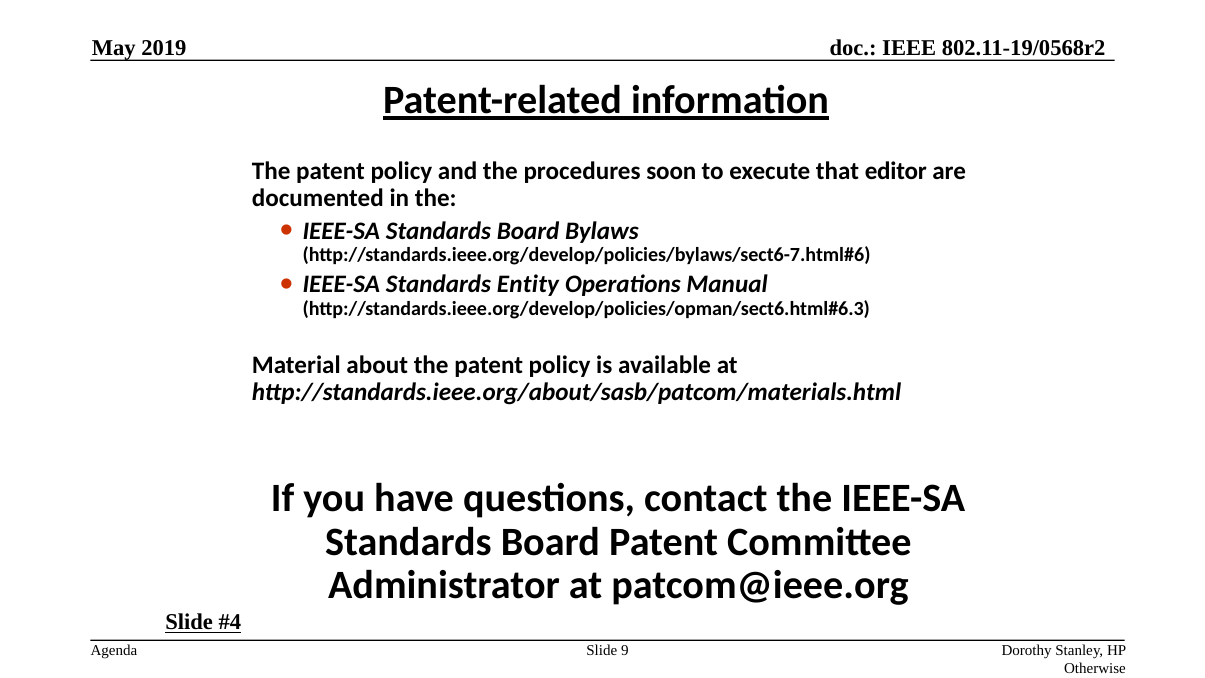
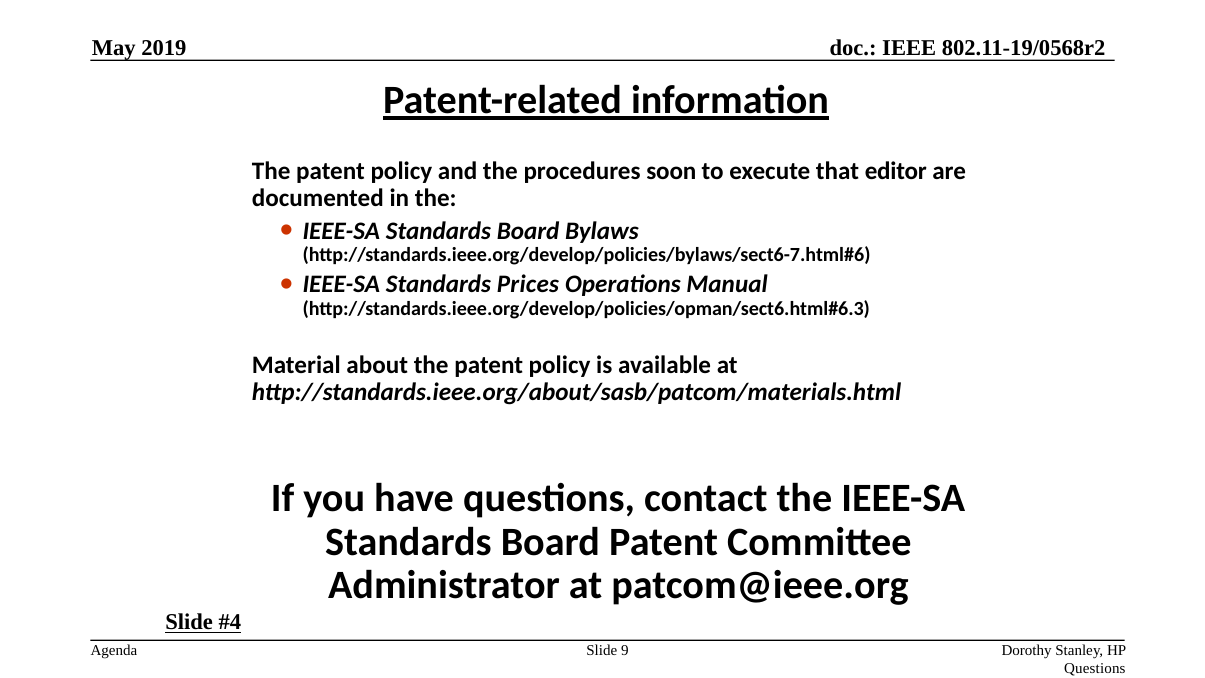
Entity: Entity -> Prices (528, 285)
Otherwise: Otherwise -> Questions (1095, 668)
